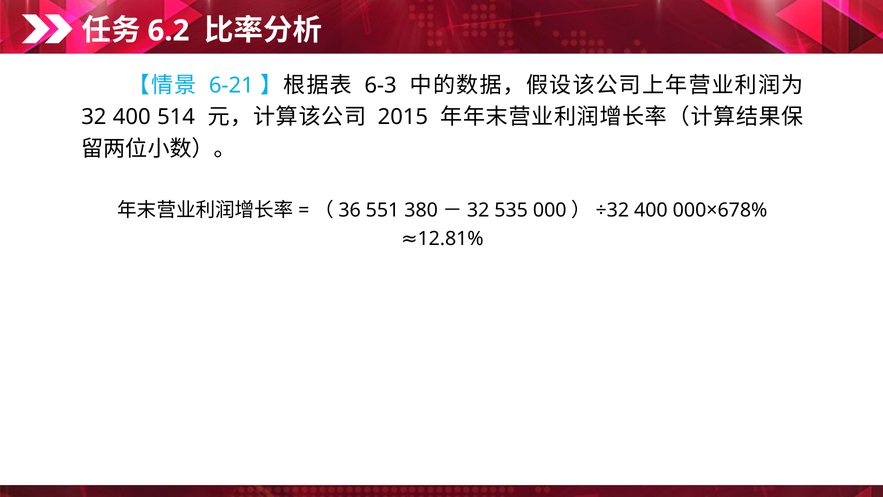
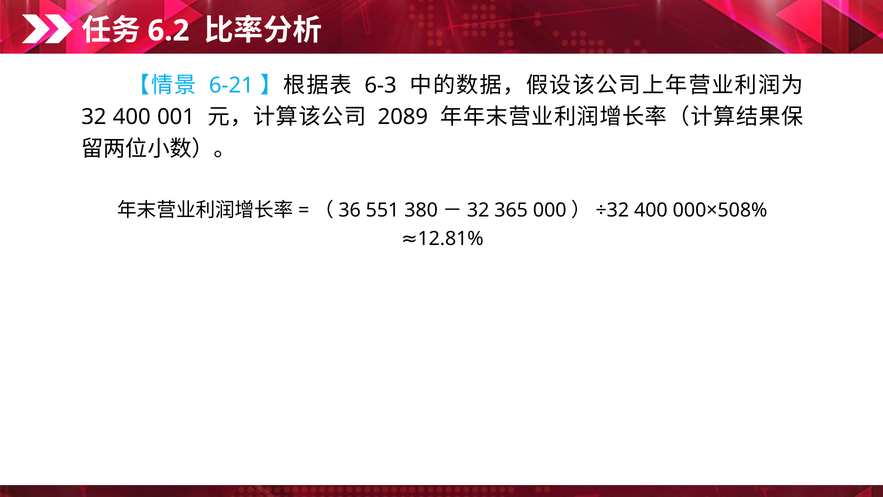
514: 514 -> 001 (176, 117)
2015: 2015 -> 2089 (403, 117)
535: 535 -> 365 (511, 210)
000×678%: 000×678% -> 000×508% (720, 210)
